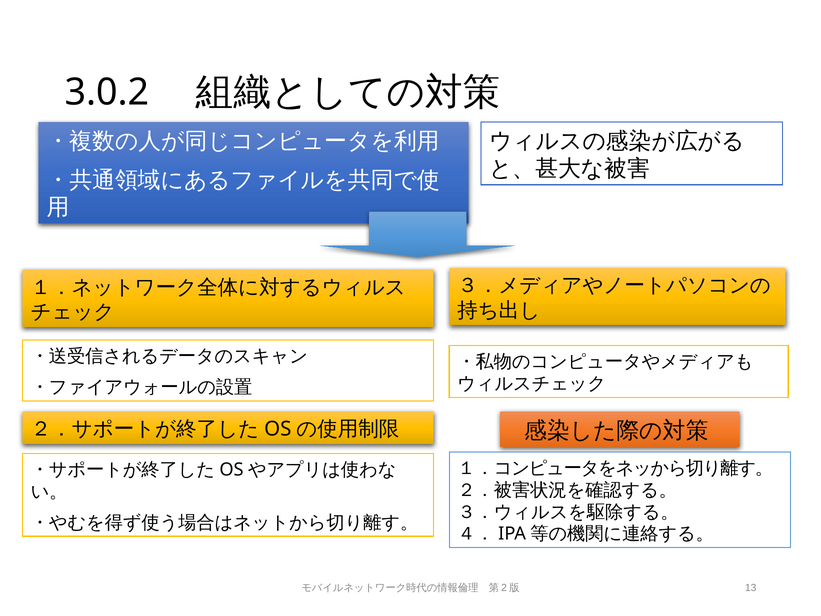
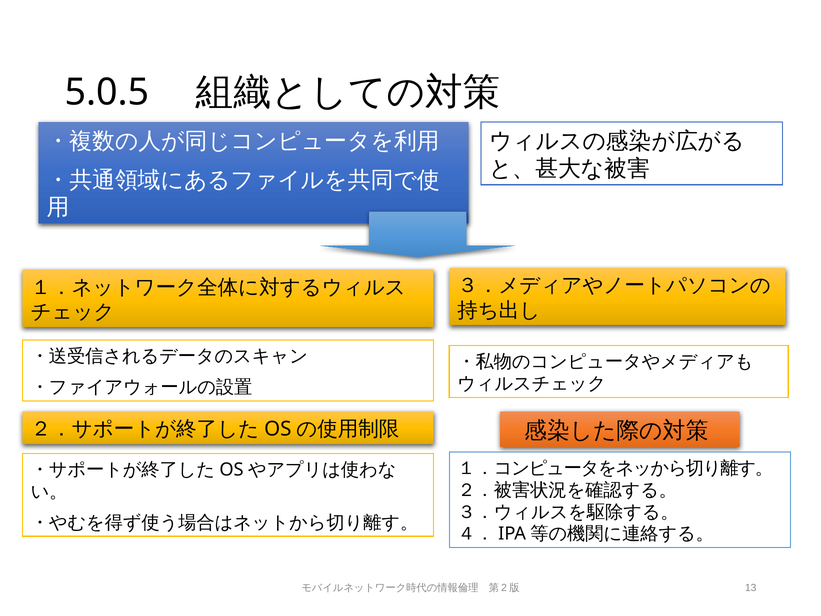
3.0.2: 3.0.2 -> 5.0.5 (107, 92)
